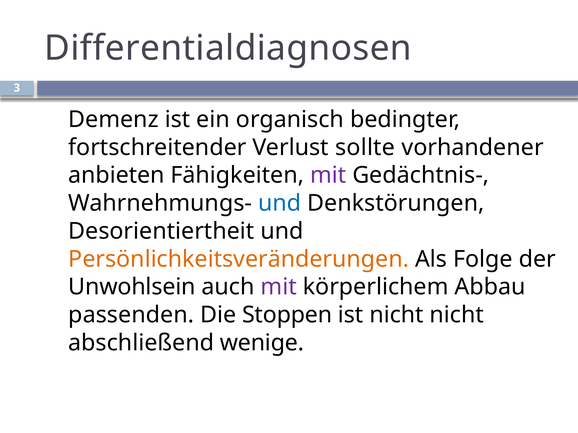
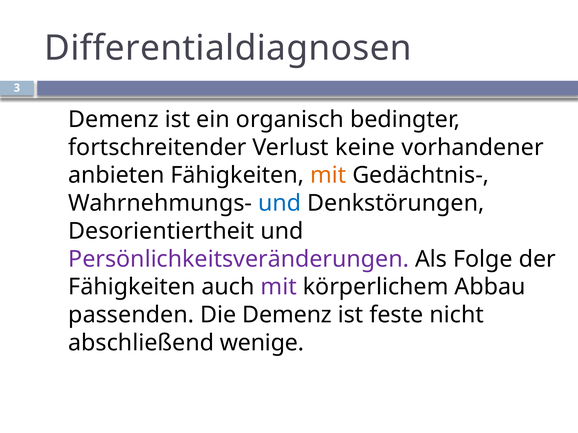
sollte: sollte -> keine (365, 148)
mit colour: purple -> orange (328, 175)
Persönlichkeitsveränderungen colour: orange -> purple (239, 259)
Unwohlsein: Unwohlsein -> Fähigkeiten (132, 287)
Die Stoppen: Stoppen -> Demenz (287, 315)
ist nicht: nicht -> feste (396, 315)
